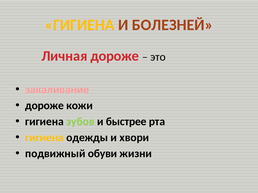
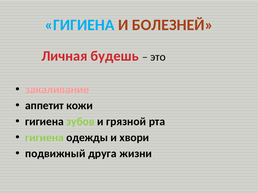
ГИГИЕНА colour: yellow -> light blue (80, 25)
Личная дороже: дороже -> будешь (115, 56)
дороже: дороже -> аппетит (44, 106)
быстрее: быстрее -> грязной (126, 122)
гигиена colour: yellow -> light green (44, 138)
обуви: обуви -> друга (102, 154)
